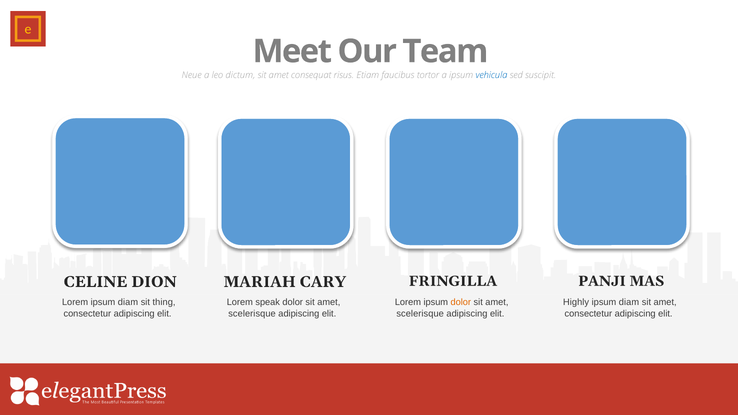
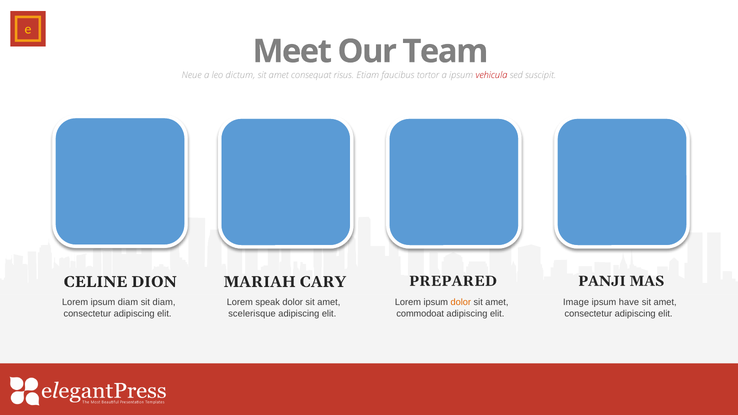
vehicula colour: blue -> red (491, 75)
FRINGILLA: FRINGILLA -> PREPARED (453, 281)
sit thing: thing -> diam (164, 303)
Highly: Highly -> Image (576, 303)
diam: diam -> have (629, 303)
scelerisque: scelerisque -> commodoat (420, 314)
